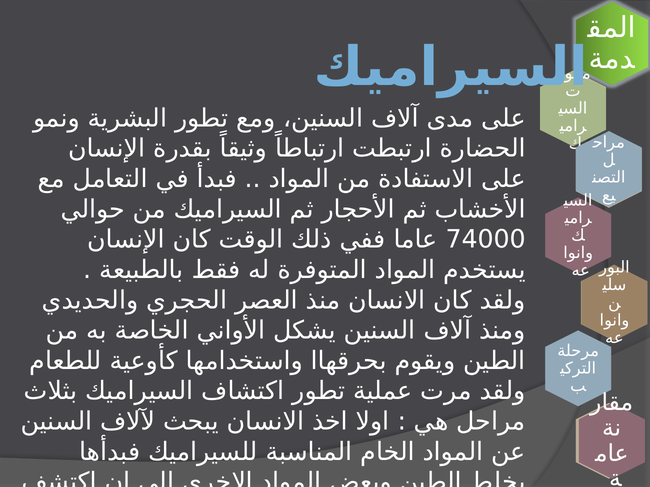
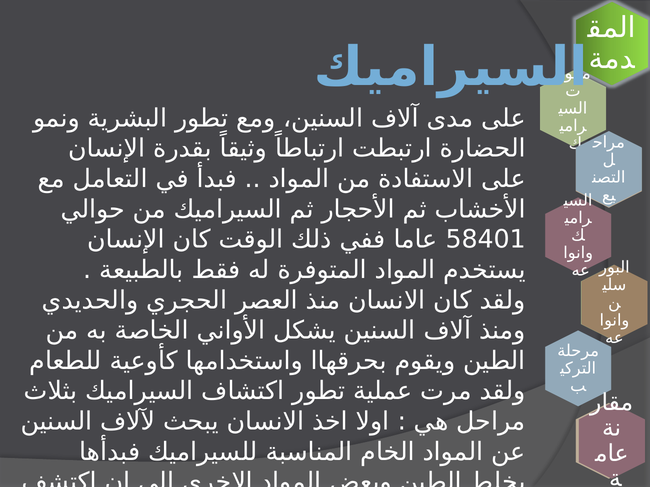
74000: 74000 -> 58401 (486, 240)
